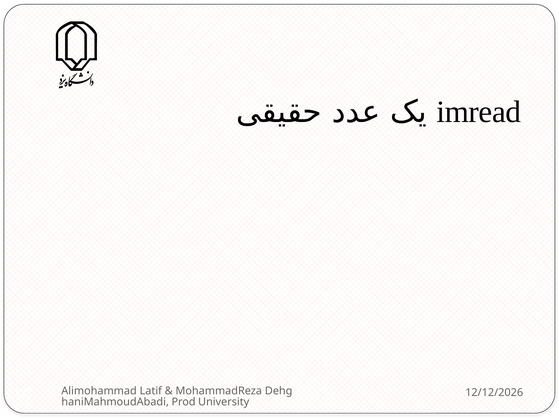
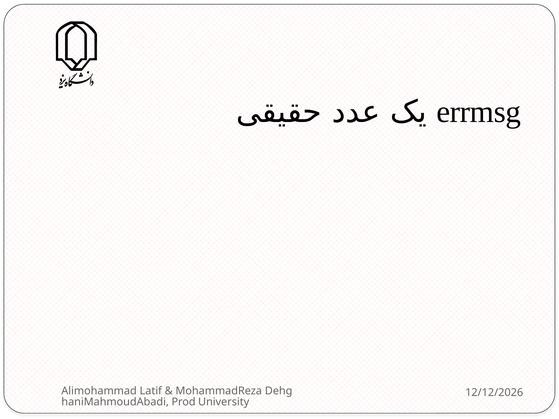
imread: imread -> errmsg (479, 112)
